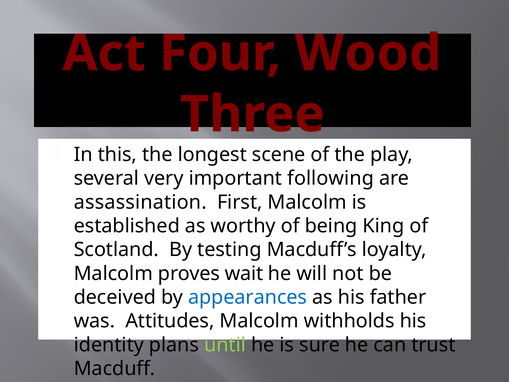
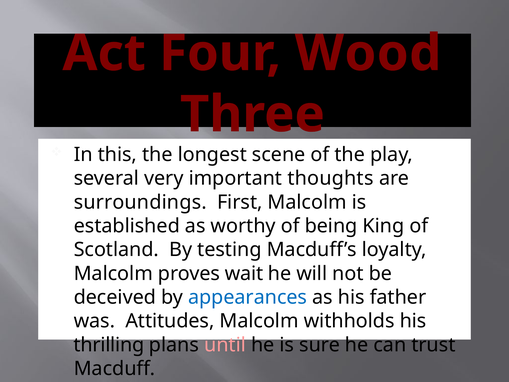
following: following -> thoughts (330, 178)
assassination: assassination -> surroundings (140, 202)
identity: identity -> thrilling (109, 345)
until colour: light green -> pink (225, 345)
